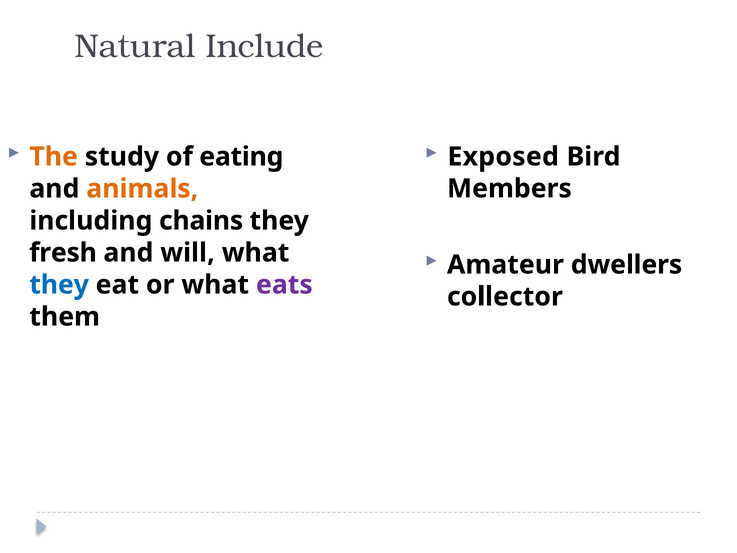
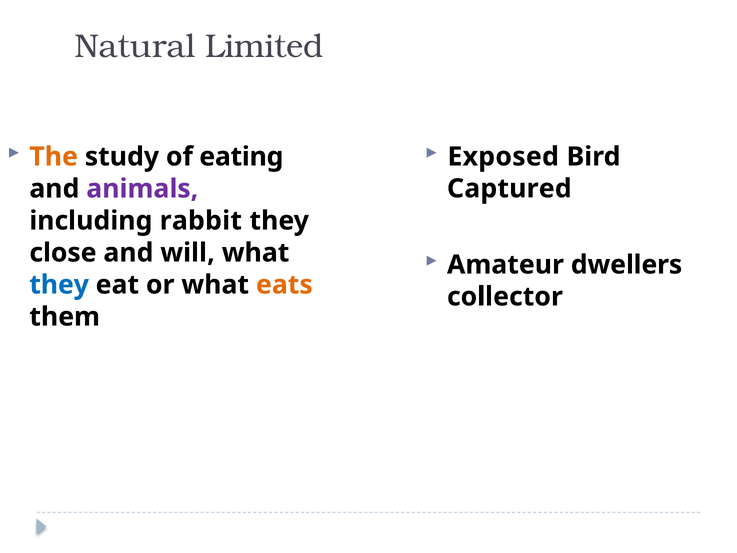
Include: Include -> Limited (264, 47)
Members: Members -> Captured (509, 188)
animals colour: orange -> purple (142, 189)
chains: chains -> rabbit (201, 221)
fresh: fresh -> close (63, 253)
eats colour: purple -> orange (284, 285)
